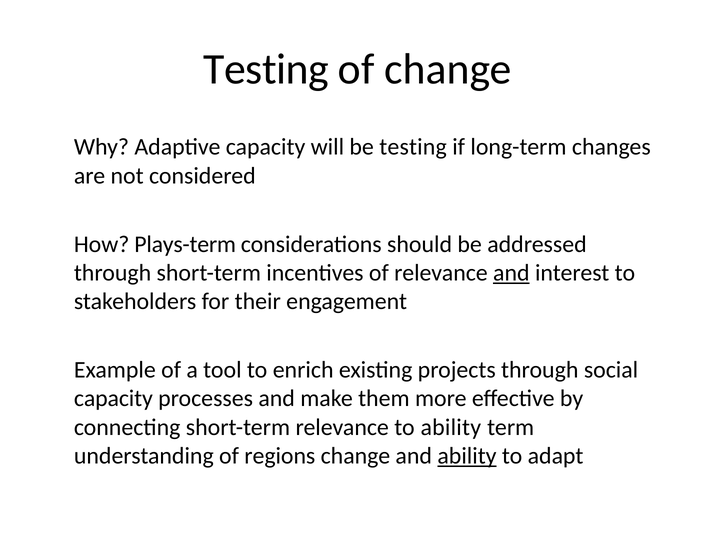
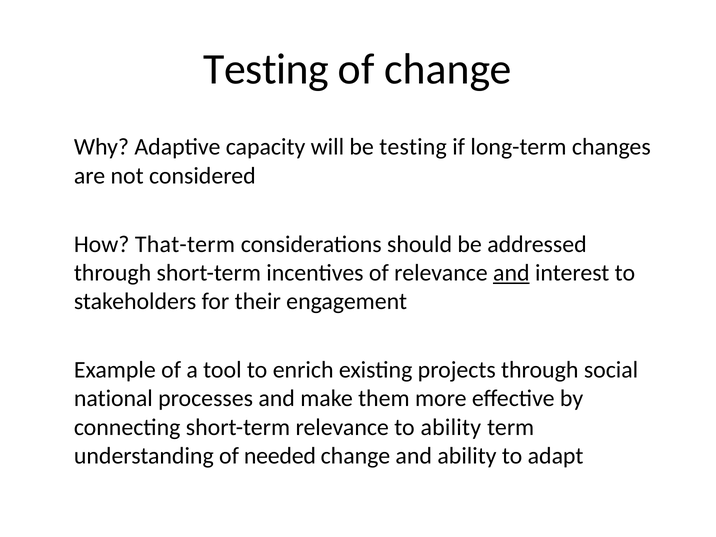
Plays-term: Plays-term -> That-term (185, 244)
capacity: capacity -> national (113, 399)
regions: regions -> needed (280, 456)
ability underline: present -> none (467, 456)
